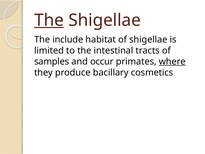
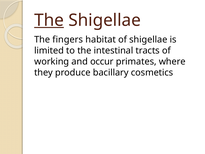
include: include -> fingers (68, 40)
samples: samples -> working (52, 61)
where underline: present -> none (172, 61)
